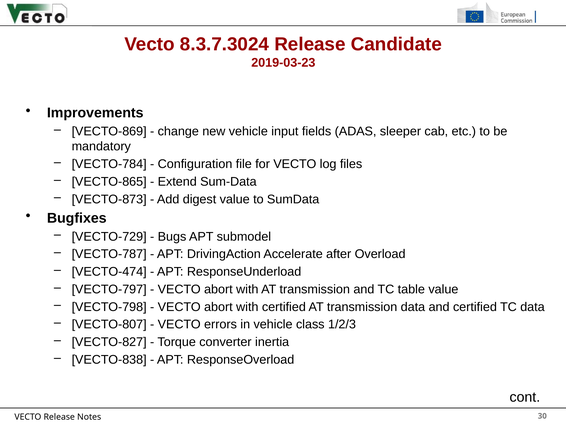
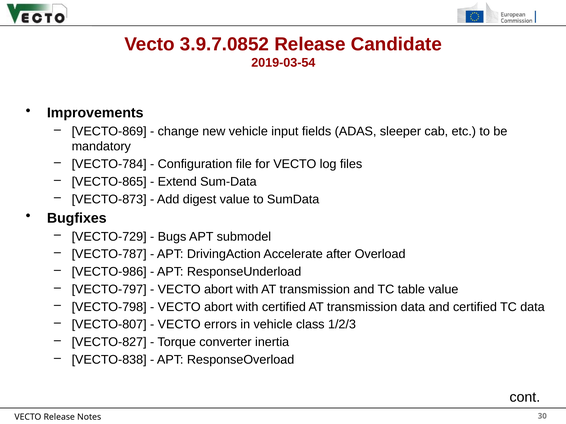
8.3.7.3024: 8.3.7.3024 -> 3.9.7.0852 (225, 44)
2019-03-23: 2019-03-23 -> 2019-03-54 (283, 63)
VECTO-474: VECTO-474 -> VECTO-986 (109, 272)
